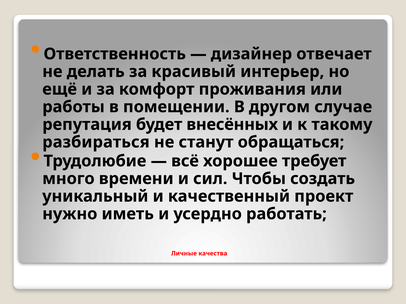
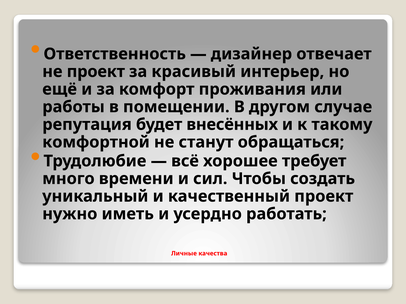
не делать: делать -> проект (96, 72)
разбираться: разбираться -> комфортной (96, 142)
